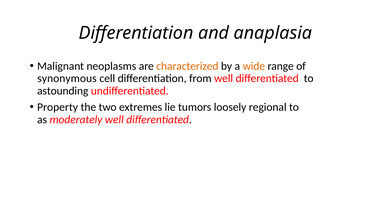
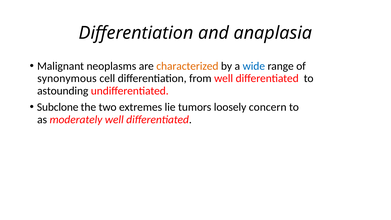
wide colour: orange -> blue (254, 66)
Property: Property -> Subclone (58, 107)
regional: regional -> concern (268, 107)
